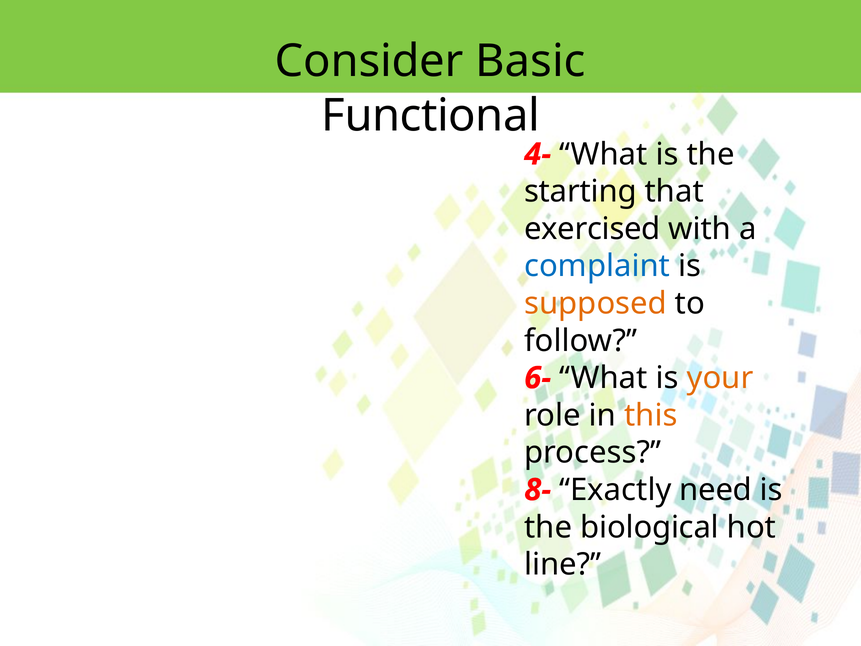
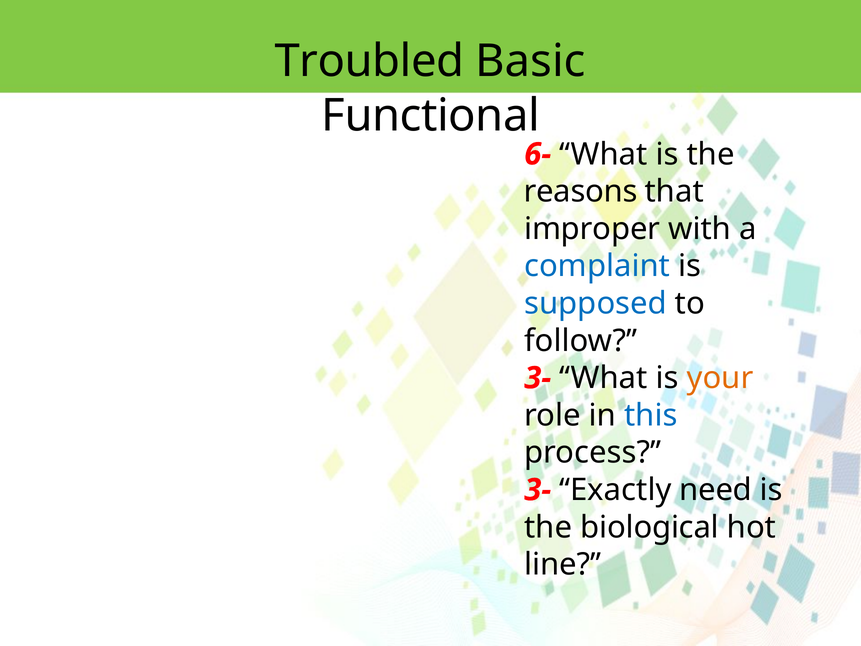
Consider: Consider -> Troubled (369, 61)
4-: 4- -> 6- (538, 154)
starting: starting -> reasons (581, 191)
exercised: exercised -> improper (592, 229)
supposed colour: orange -> blue (596, 303)
6-: 6- -> 3- (538, 378)
this colour: orange -> blue (651, 415)
8-: 8- -> 3- (538, 490)
